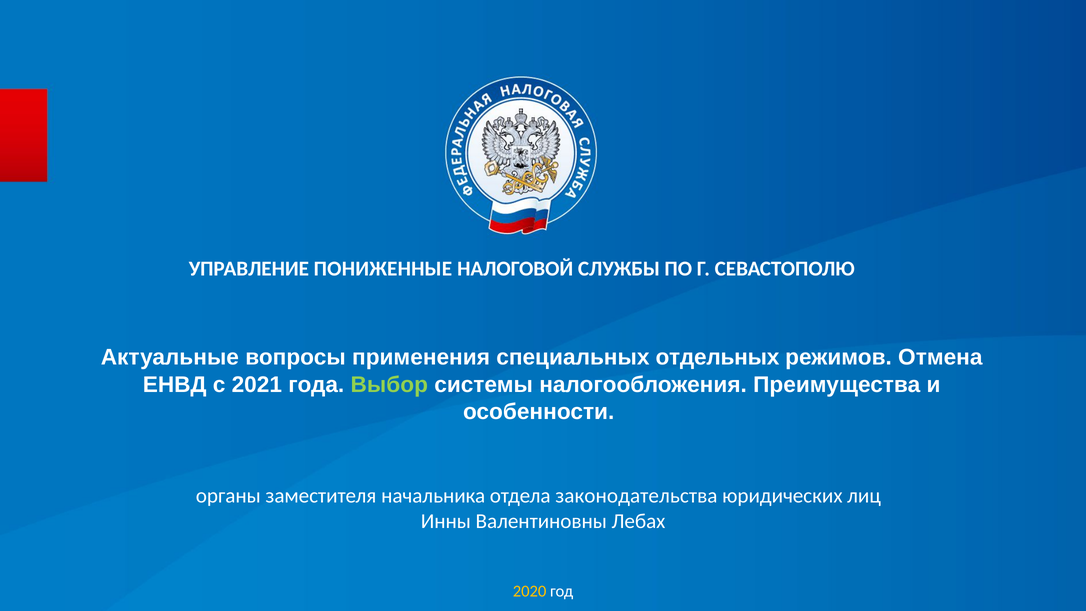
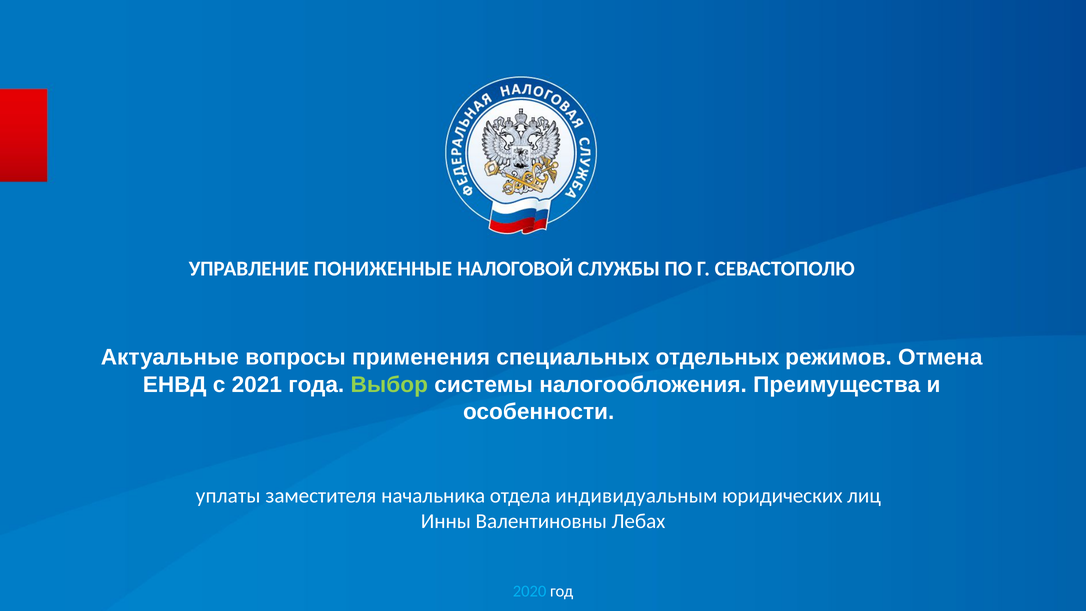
органы: органы -> уплаты (228, 496)
законодательства: законодательства -> индивидуальным (636, 496)
2020 colour: yellow -> light blue (530, 591)
